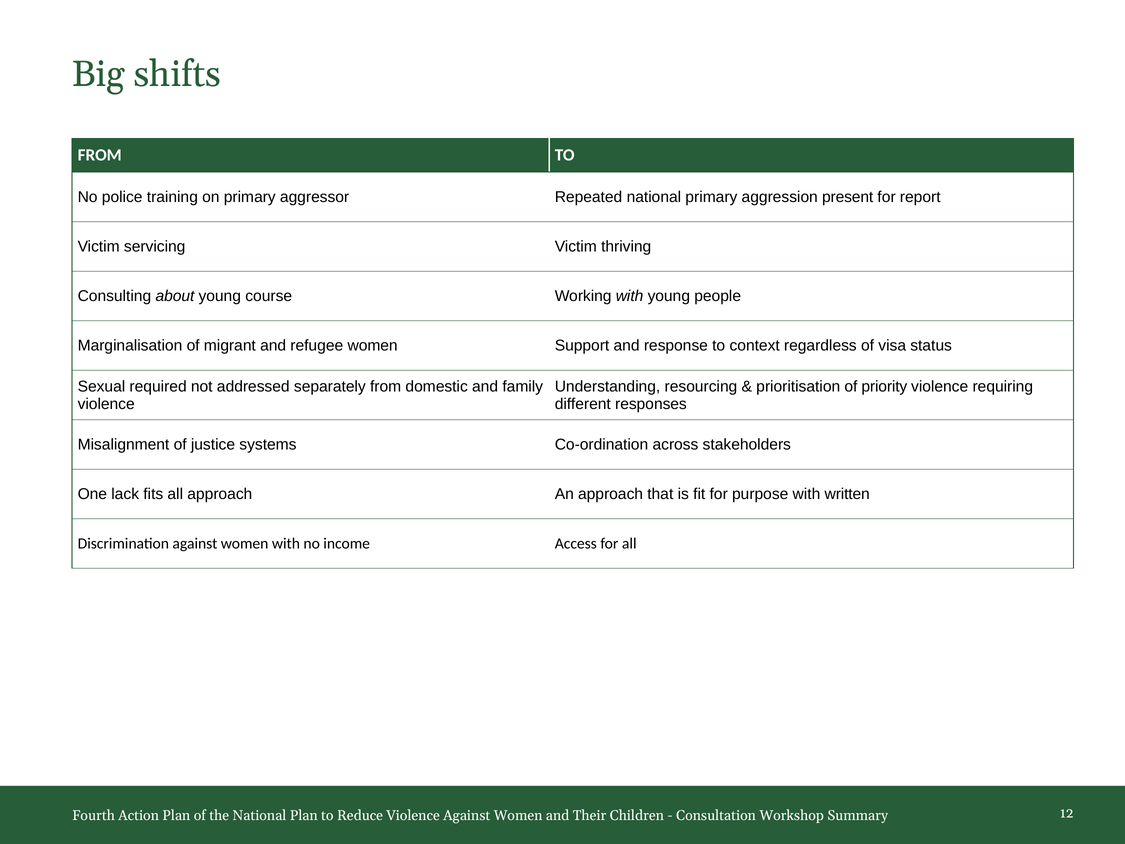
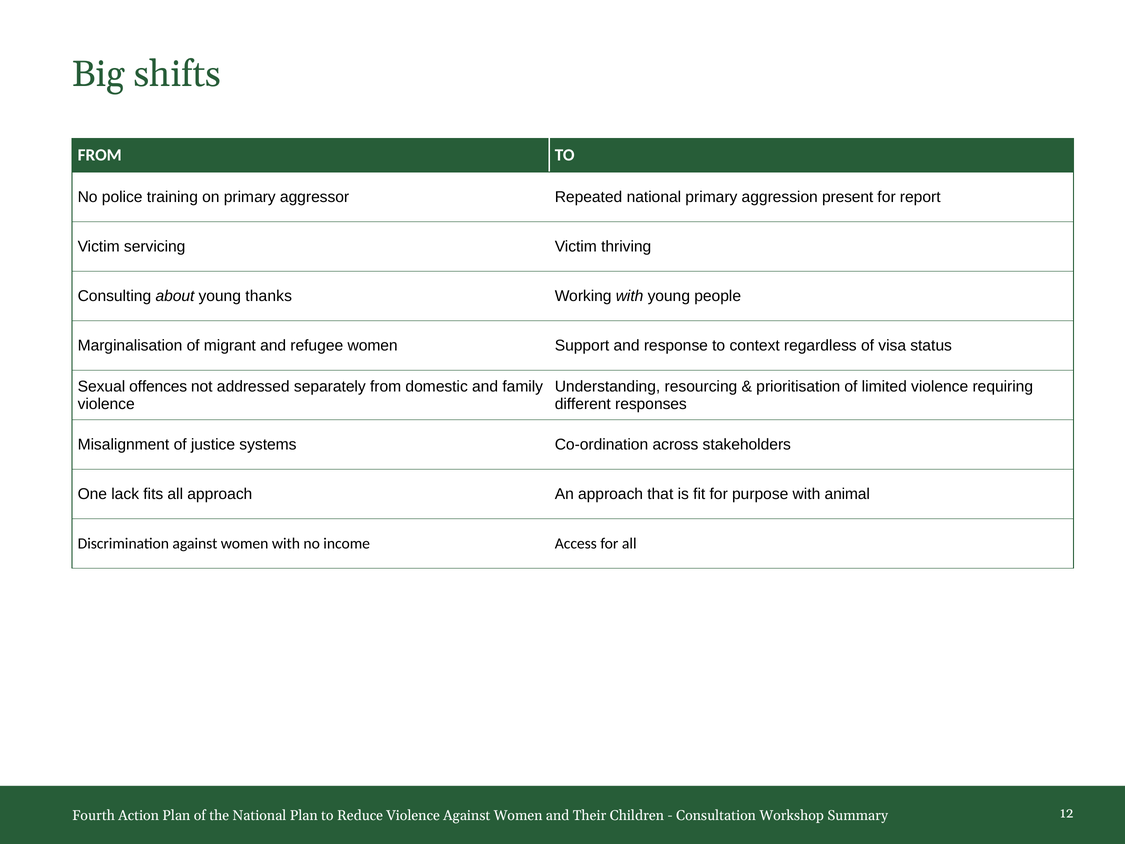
course: course -> thanks (269, 296)
required: required -> offences (158, 386)
priority: priority -> limited (884, 386)
written: written -> animal (847, 494)
